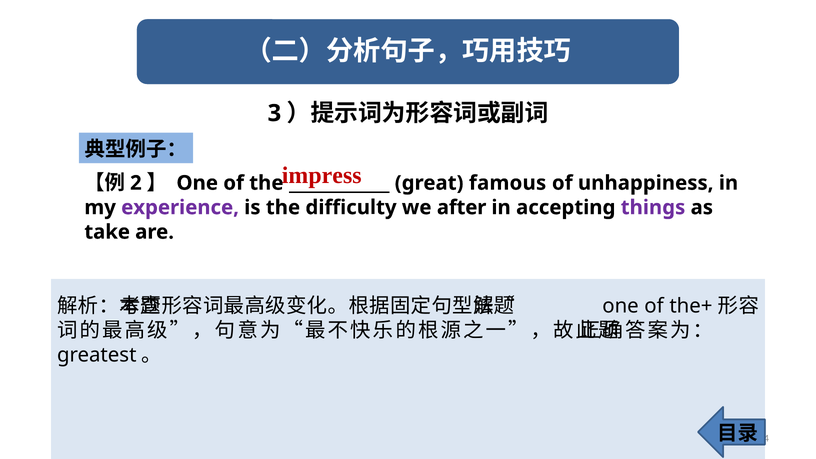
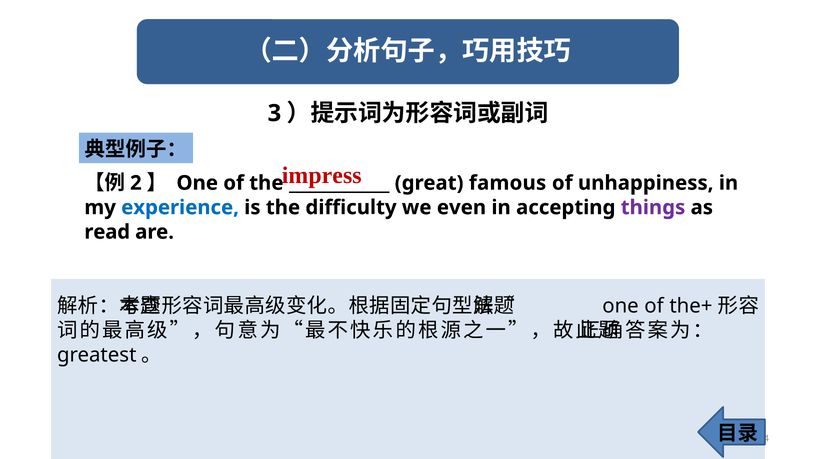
experience colour: purple -> blue (180, 207)
after: after -> even (461, 207)
take: take -> read (107, 232)
